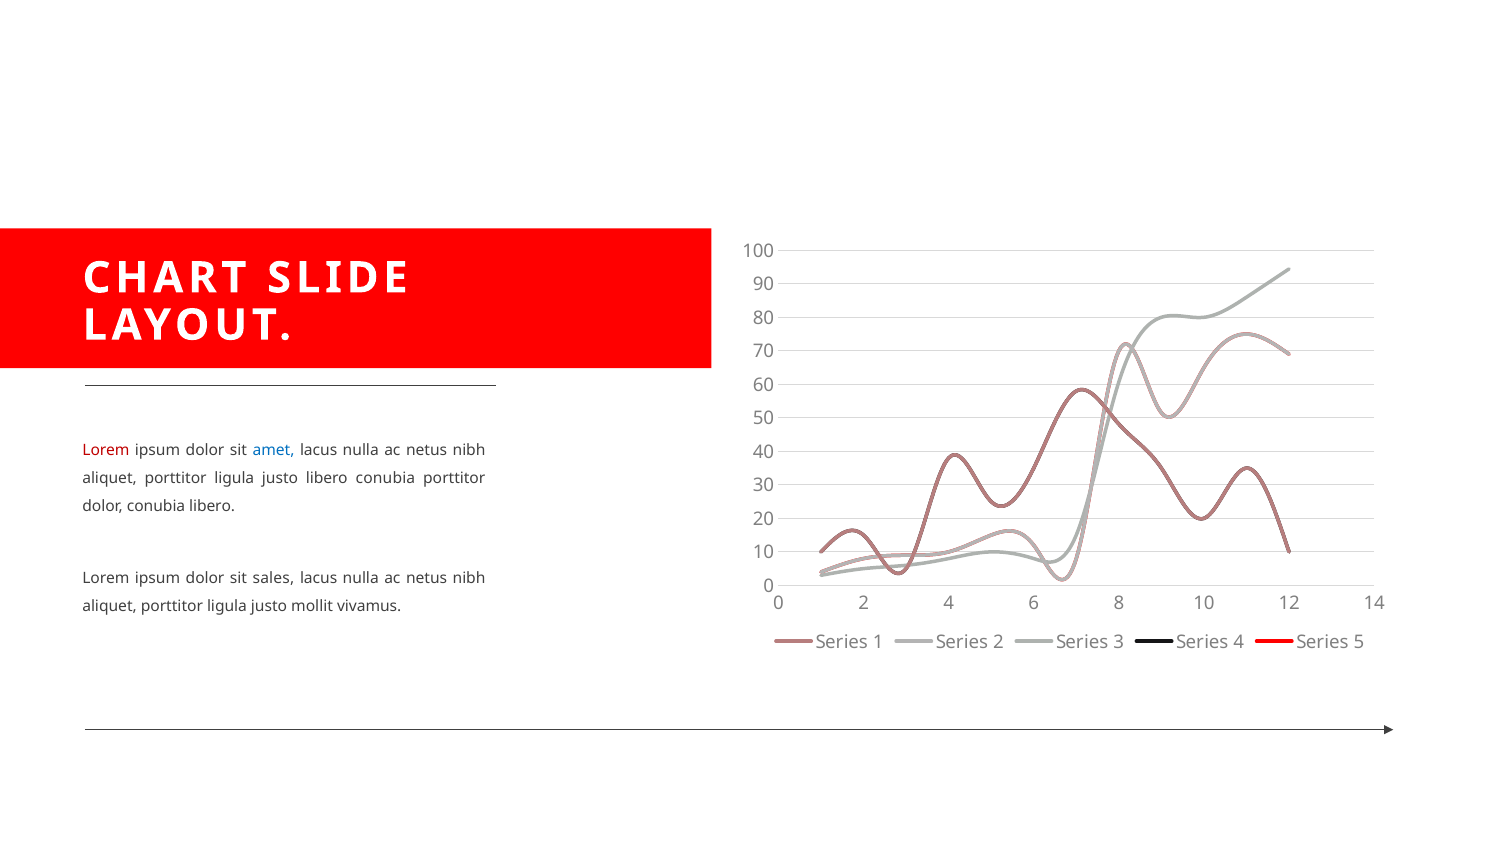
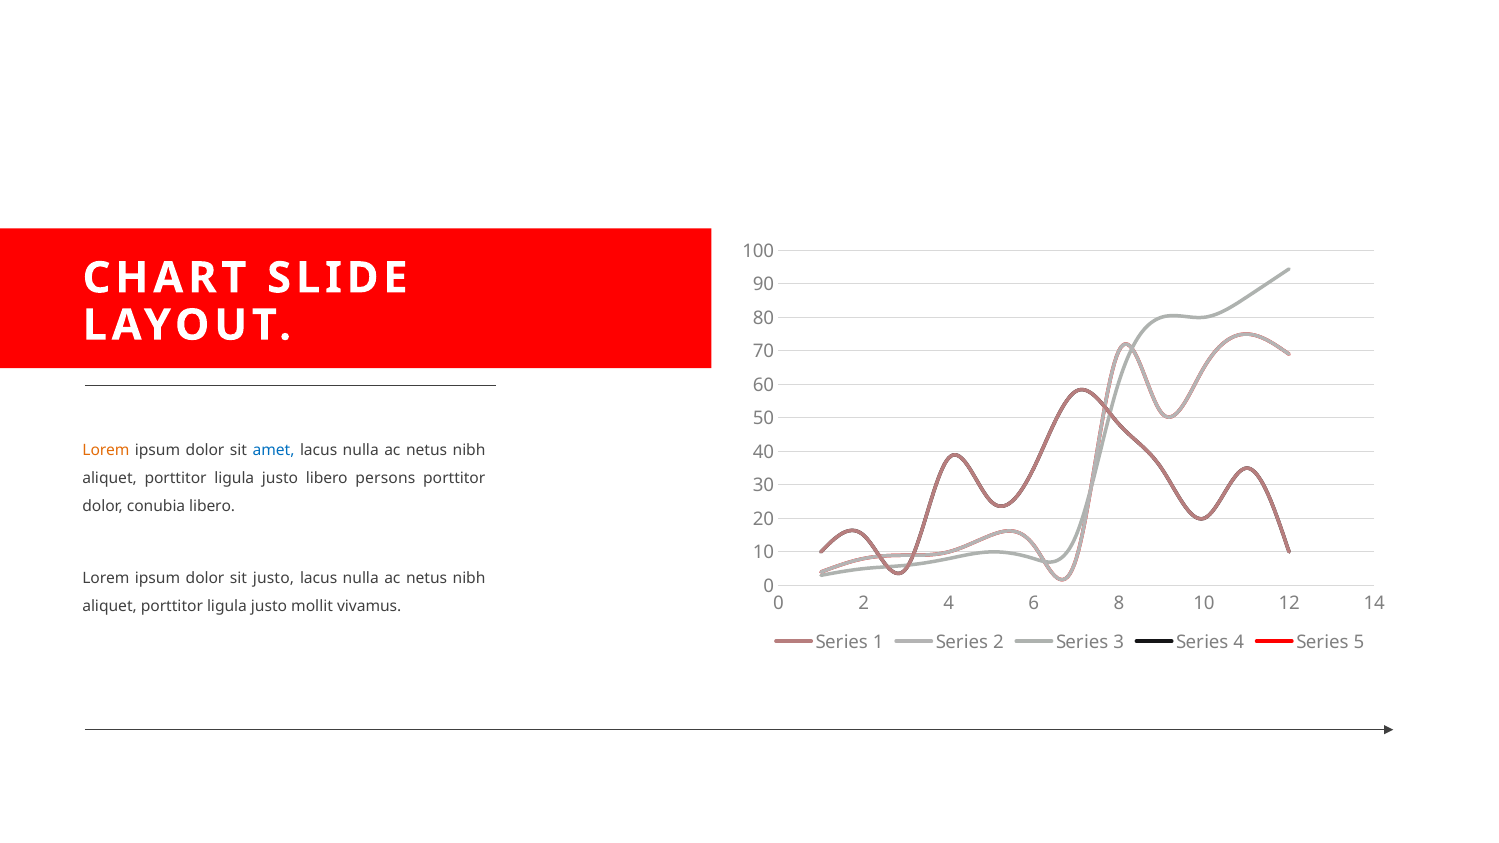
Lorem colour: red -> orange (106, 451)
libero conubia: conubia -> persons (385, 479)
sit sales: sales -> justo (273, 578)
